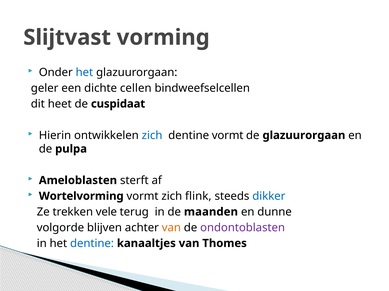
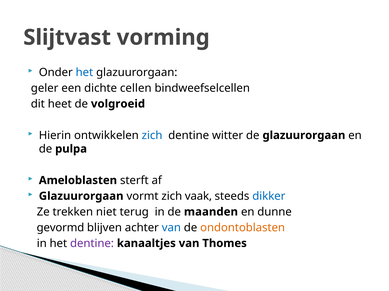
cuspidaat: cuspidaat -> volgroeid (118, 104)
dentine vormt: vormt -> witter (228, 136)
Wortelvorming: Wortelvorming -> Glazuurorgaan (81, 197)
flink: flink -> vaak (198, 197)
vele: vele -> niet (106, 212)
volgorde: volgorde -> gevormd (60, 228)
van colour: orange -> blue (171, 228)
ondontoblasten colour: purple -> orange (243, 228)
dentine colour: blue -> purple (92, 244)
